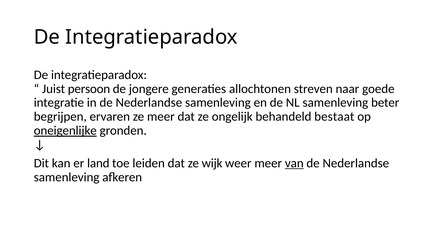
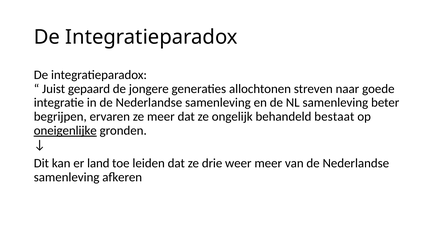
persoon: persoon -> gepaard (89, 89)
wijk: wijk -> drie (212, 163)
van underline: present -> none (294, 163)
